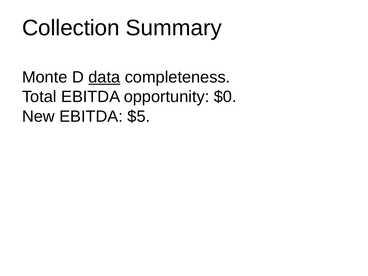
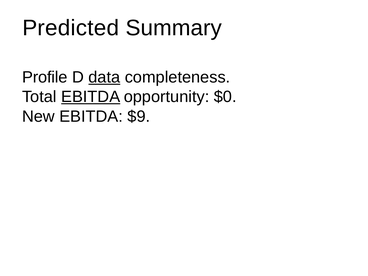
Collection: Collection -> Predicted (71, 28)
Monte: Monte -> Profile (45, 77)
EBITDA underline: none -> present (91, 97)
$5: $5 -> $9 (139, 116)
